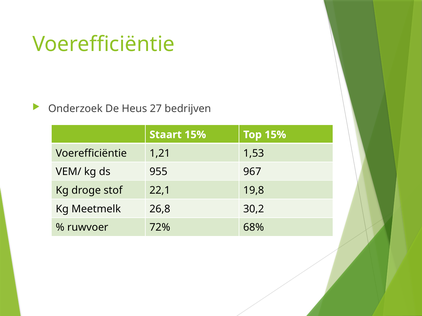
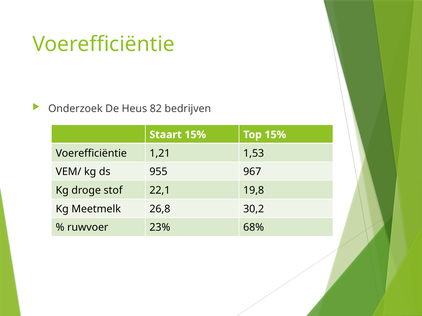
27: 27 -> 82 (156, 109)
72%: 72% -> 23% (160, 228)
